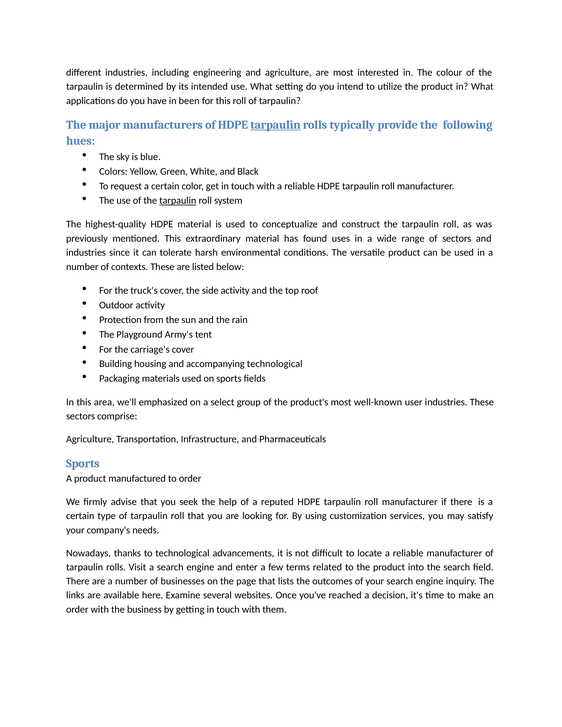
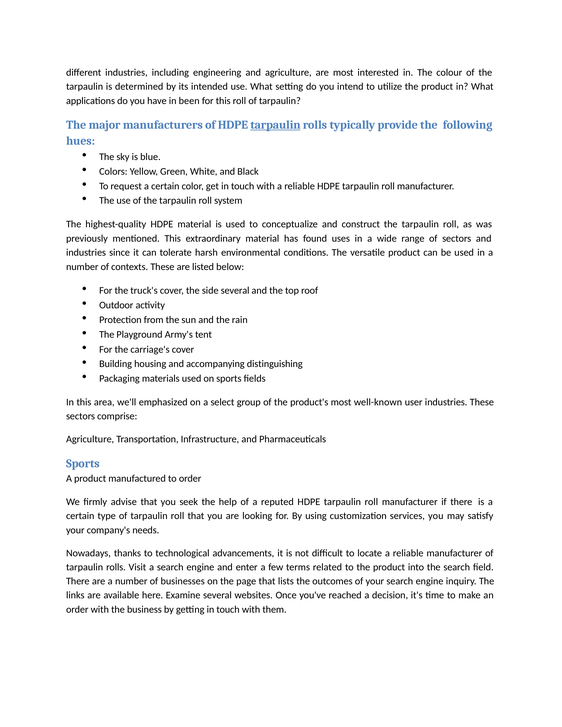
tarpaulin underline: present -> none (178, 201)
side activity: activity -> several (235, 291)
accompanying technological: technological -> distinguishing (275, 364)
